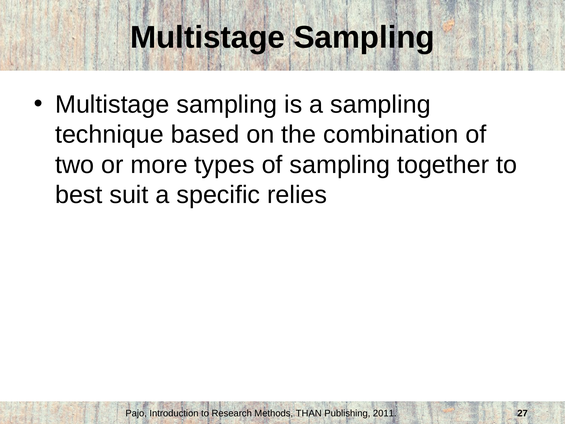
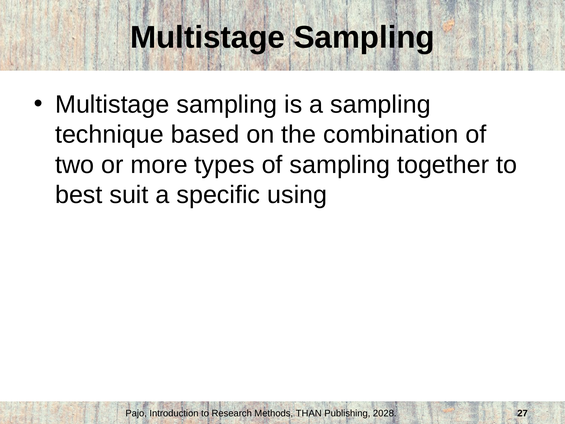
relies: relies -> using (297, 195)
2011: 2011 -> 2028 (385, 413)
